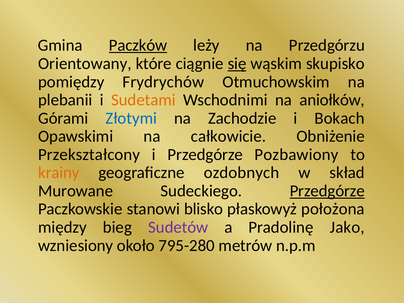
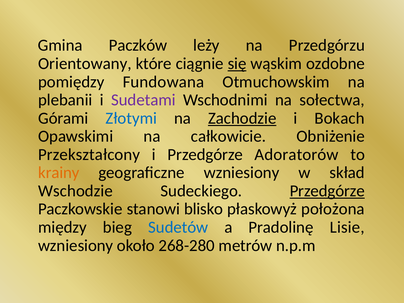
Paczków underline: present -> none (138, 45)
skupisko: skupisko -> ozdobne (335, 64)
Frydrychów: Frydrychów -> Fundowana (163, 82)
Sudetami colour: orange -> purple (143, 100)
aniołków: aniołków -> sołectwa (332, 100)
Zachodzie underline: none -> present (242, 118)
Pozbawiony: Pozbawiony -> Adoratorów (297, 155)
geograficzne ozdobnych: ozdobnych -> wzniesiony (242, 173)
Murowane: Murowane -> Wschodzie (76, 191)
Sudetów colour: purple -> blue (178, 227)
Jako: Jako -> Lisie (347, 227)
795-280: 795-280 -> 268-280 (187, 245)
